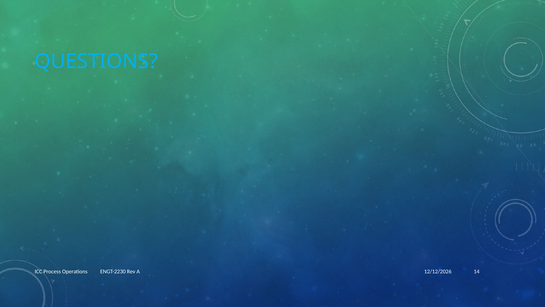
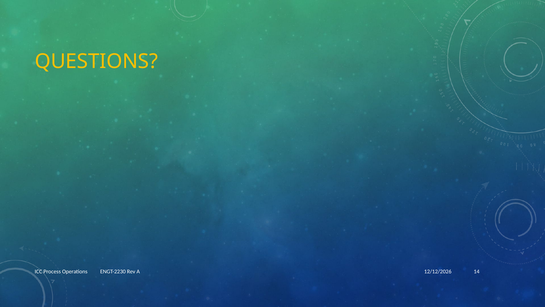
QUESTIONS colour: light blue -> yellow (96, 61)
